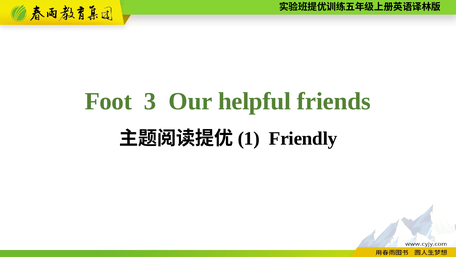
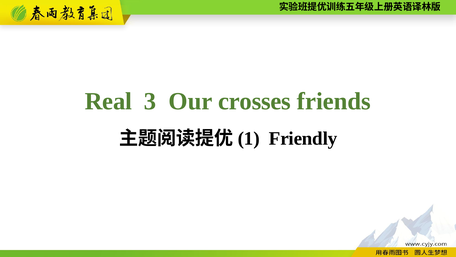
Foot: Foot -> Real (108, 101)
helpful: helpful -> crosses (254, 101)
